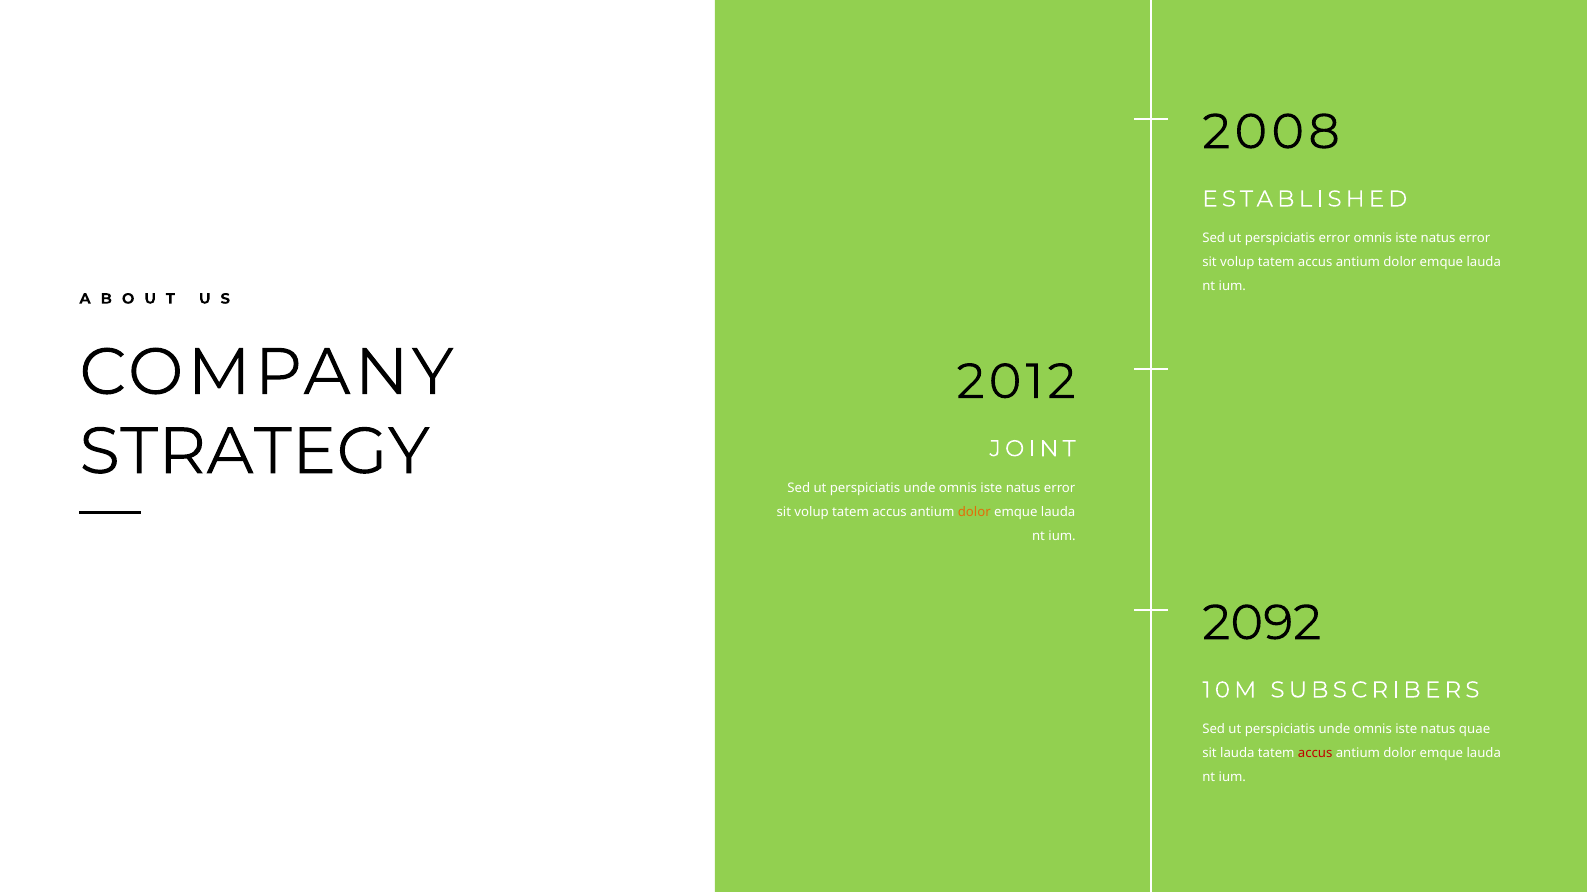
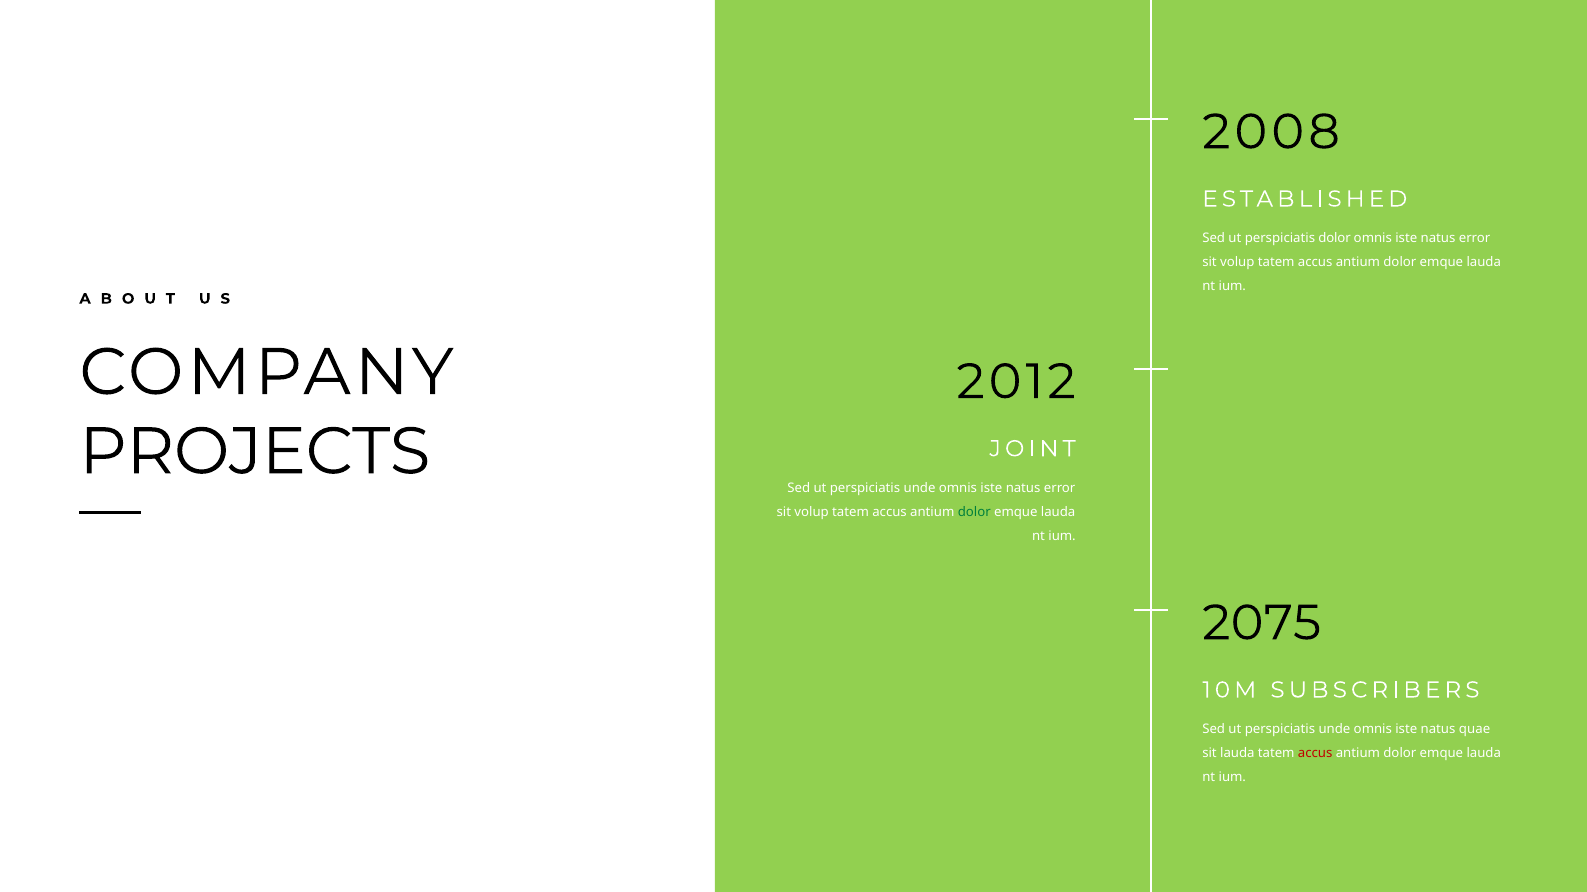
perspiciatis error: error -> dolor (1335, 239)
STRATEGY: STRATEGY -> PROJECTS (255, 452)
dolor colour: orange -> green (974, 512)
2092: 2092 -> 2075 (1262, 623)
